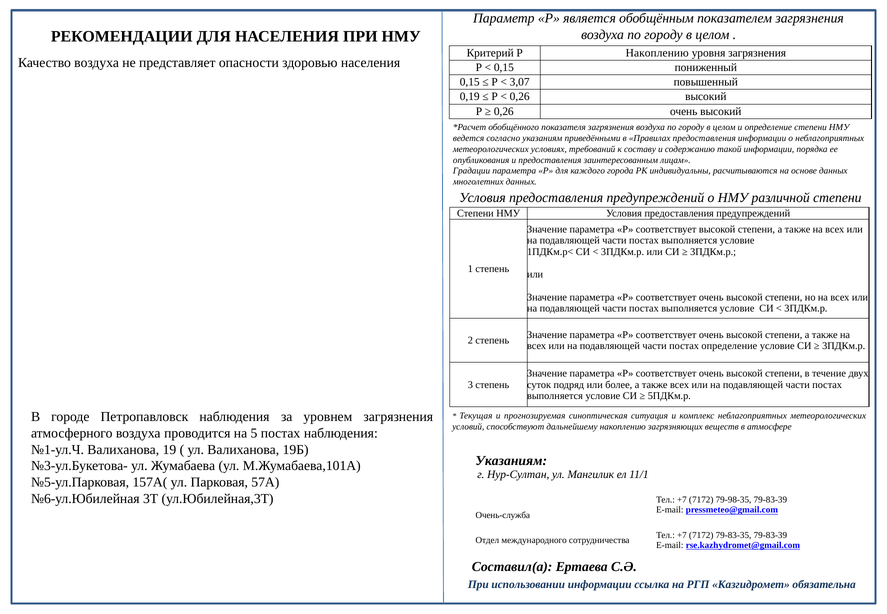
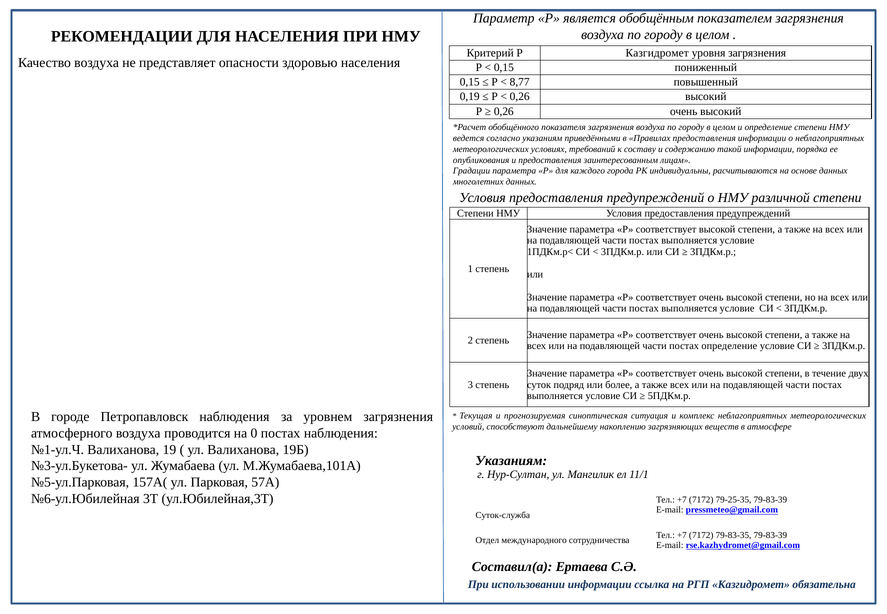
Р Накоплению: Накоплению -> Казгидромет (657, 53)
3,07: 3,07 -> 8,77 (520, 82)
5: 5 -> 0 (254, 433)
79-98-35: 79-98-35 -> 79-25-35 (734, 500)
Очень-служба: Очень-служба -> Суток-служба (503, 515)
